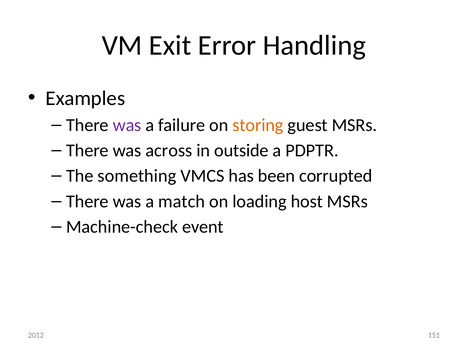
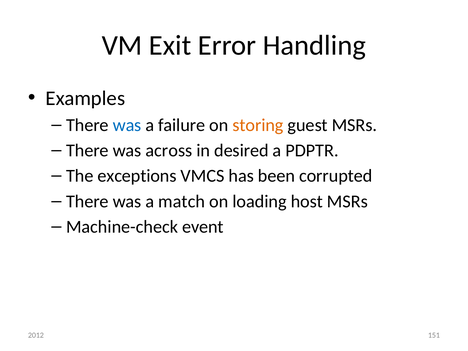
was colour: purple -> blue (127, 125)
outside: outside -> desired (241, 150)
something: something -> exceptions (137, 176)
